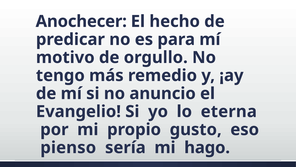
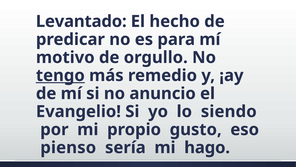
Anochecer: Anochecer -> Levantado (81, 21)
tengo underline: none -> present (60, 75)
eterna: eterna -> siendo (229, 111)
